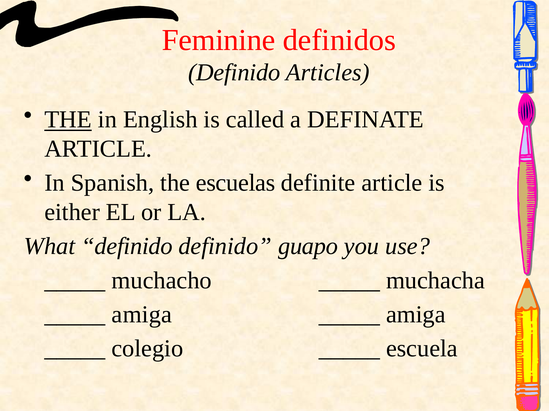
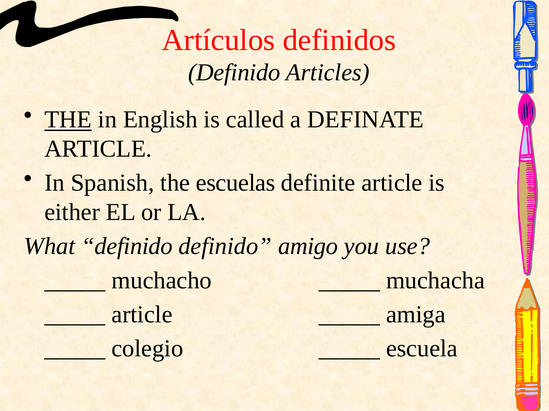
Feminine: Feminine -> Artículos (219, 40)
guapo: guapo -> amigo (308, 247)
amiga: amiga -> article (142, 315)
